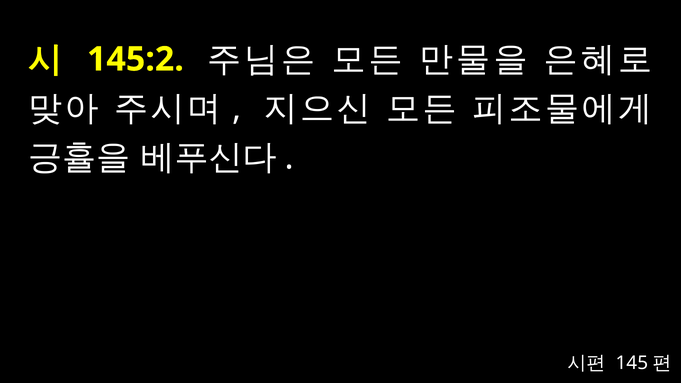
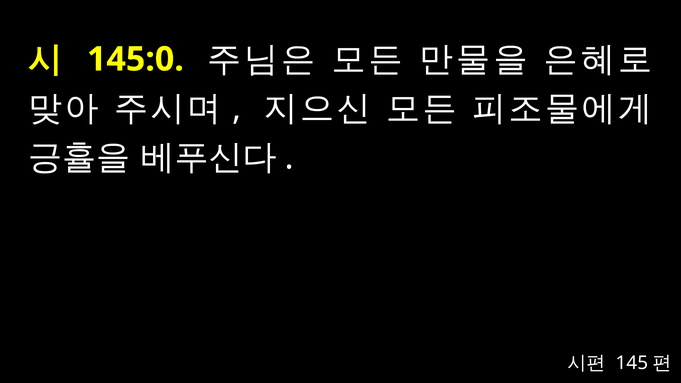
145:2: 145:2 -> 145:0 (135, 59)
